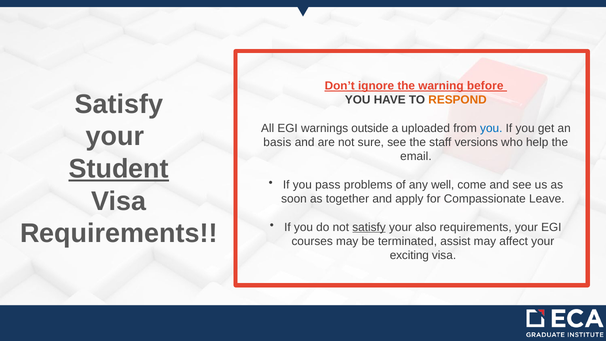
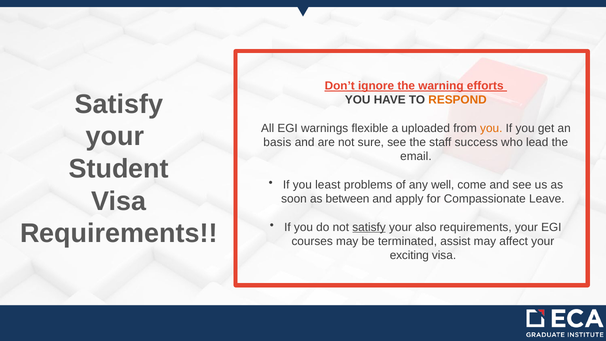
before: before -> efforts (485, 86)
outside: outside -> flexible (370, 128)
you colour: blue -> orange (491, 128)
versions: versions -> success (476, 142)
help: help -> lead (537, 142)
Student underline: present -> none (119, 169)
pass: pass -> least (328, 185)
together: together -> between (347, 199)
